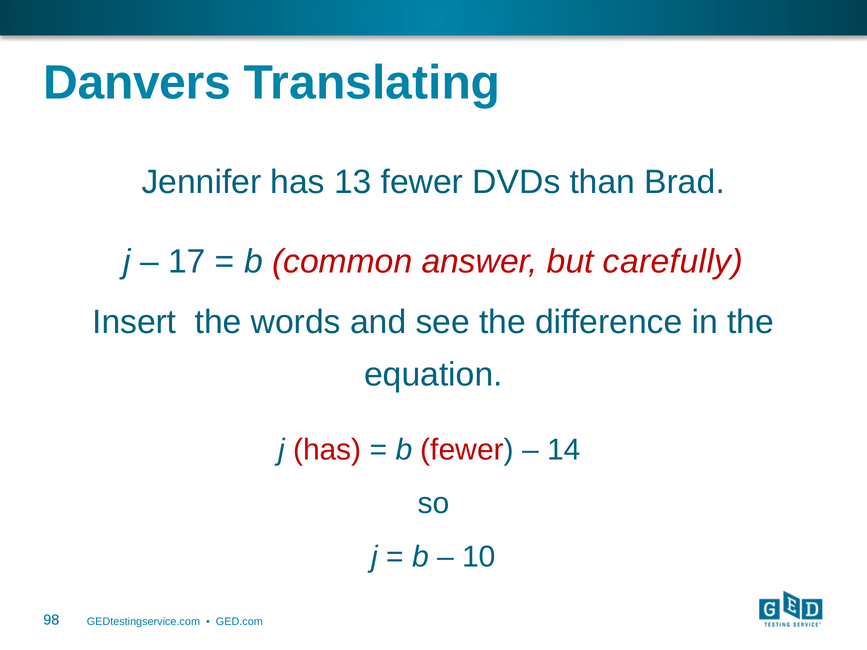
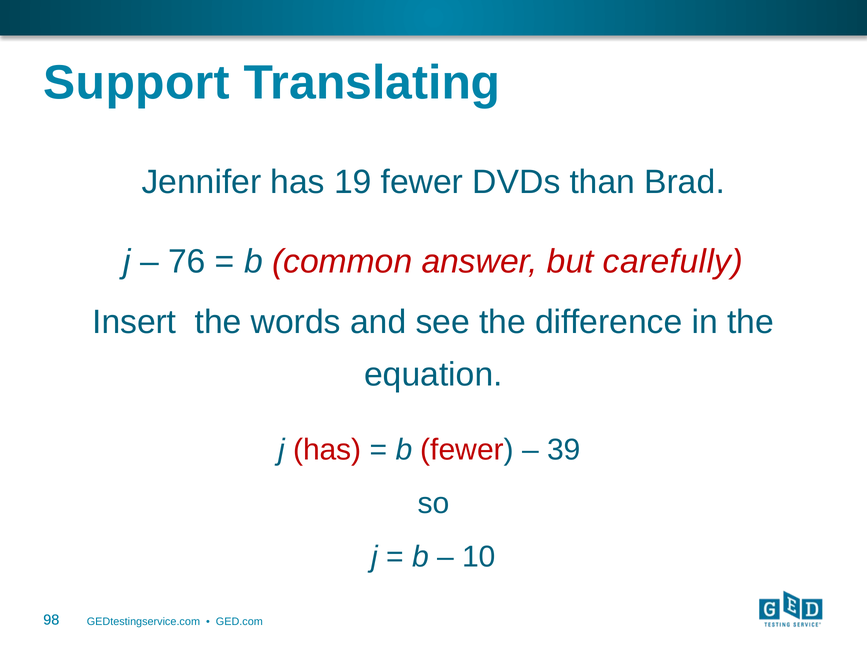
Danvers: Danvers -> Support (137, 83)
13: 13 -> 19 (353, 182)
17: 17 -> 76 (187, 262)
14: 14 -> 39 (564, 450)
